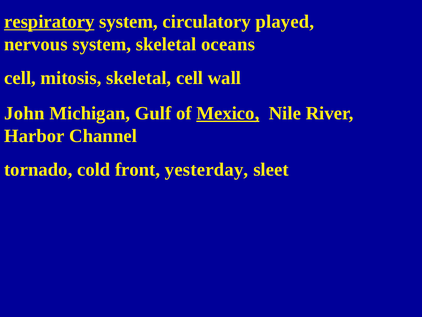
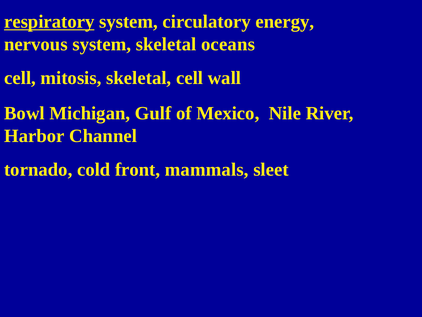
played: played -> energy (285, 22)
John: John -> Bowl (24, 113)
Mexico underline: present -> none (228, 113)
yesterday: yesterday -> mammals (207, 169)
